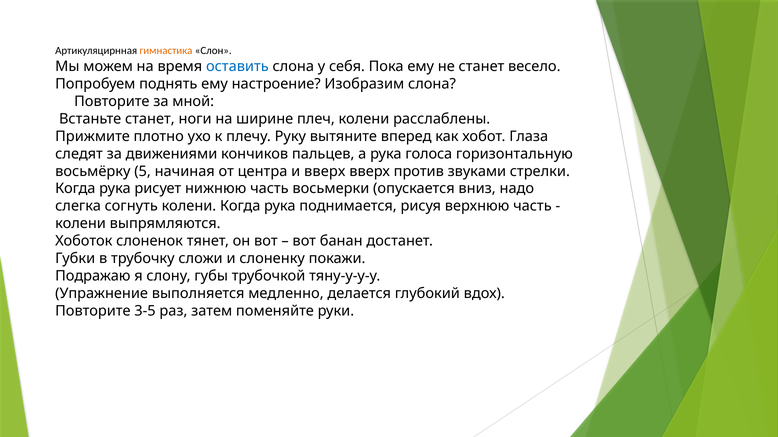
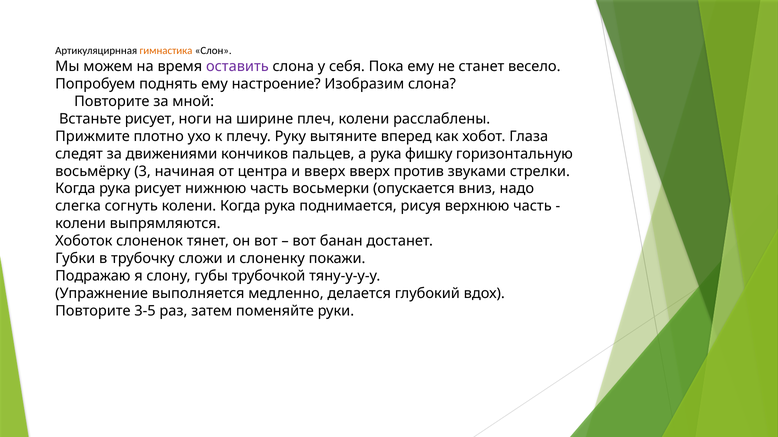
оставить colour: blue -> purple (237, 66)
Встаньте станет: станет -> рисует (150, 119)
голоса: голоса -> фишку (429, 154)
5: 5 -> 3 (143, 171)
